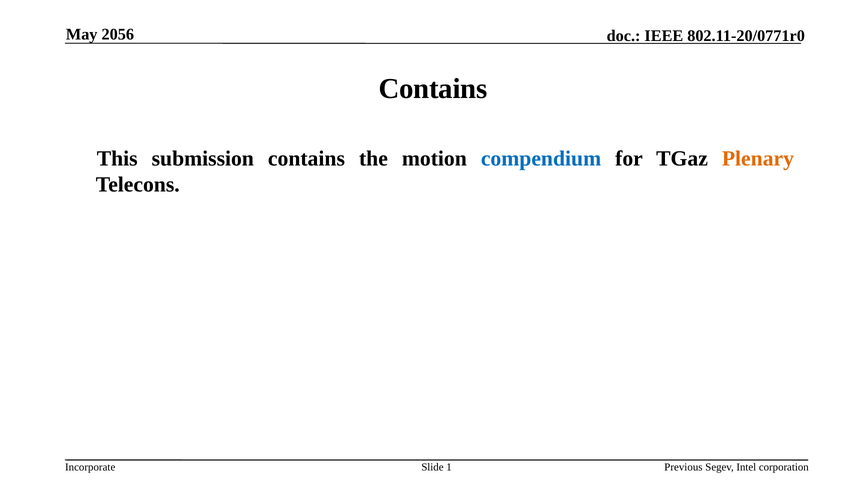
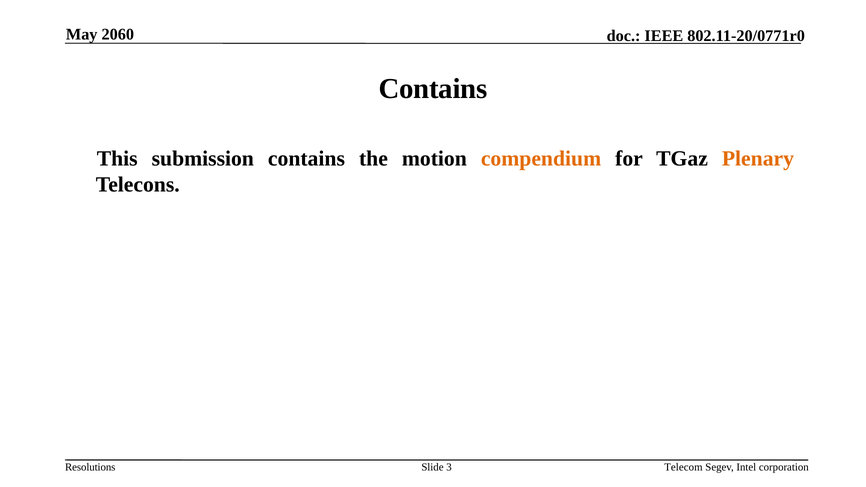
2056: 2056 -> 2060 (118, 34)
compendium colour: blue -> orange (541, 158)
Incorporate: Incorporate -> Resolutions (90, 467)
1: 1 -> 3 (449, 467)
Previous: Previous -> Telecom (683, 467)
